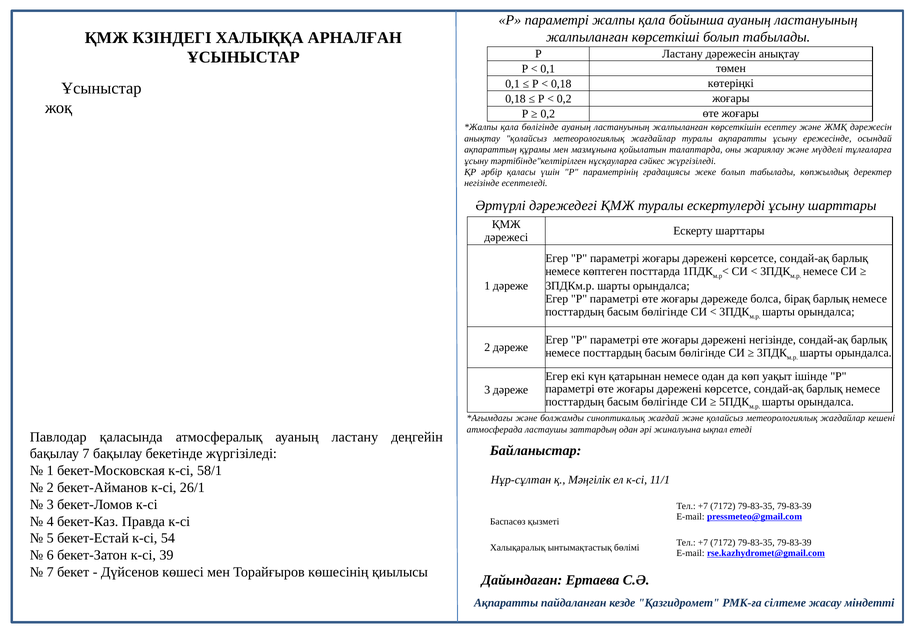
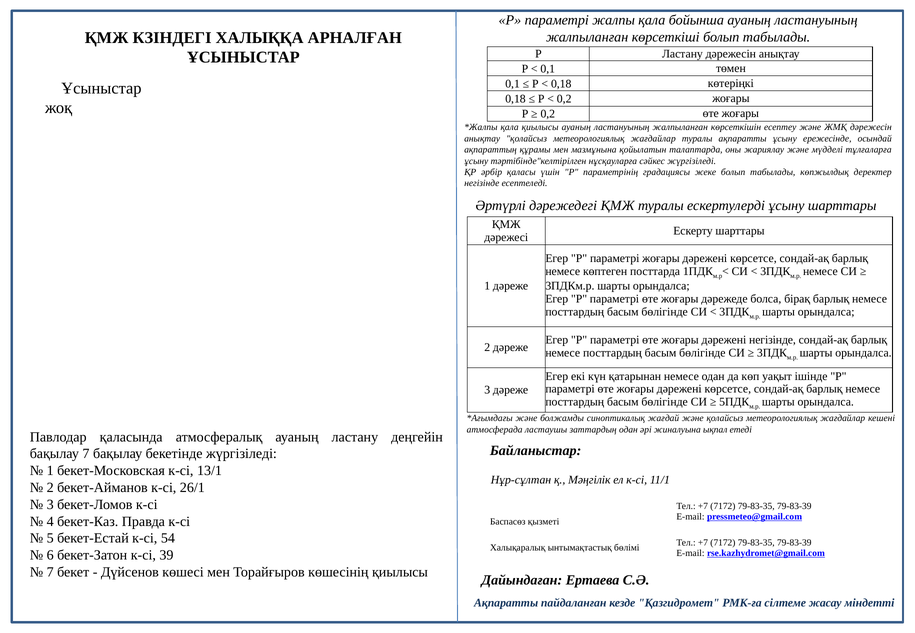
қала бөлігінде: бөлігінде -> қиылысы (540, 127)
58/1: 58/1 -> 13/1 (210, 471)
